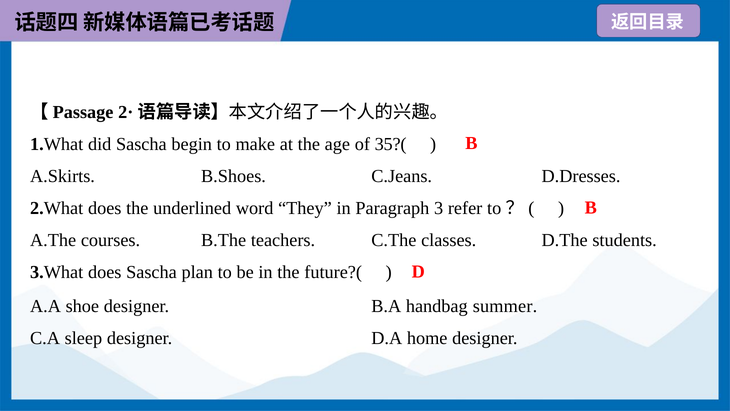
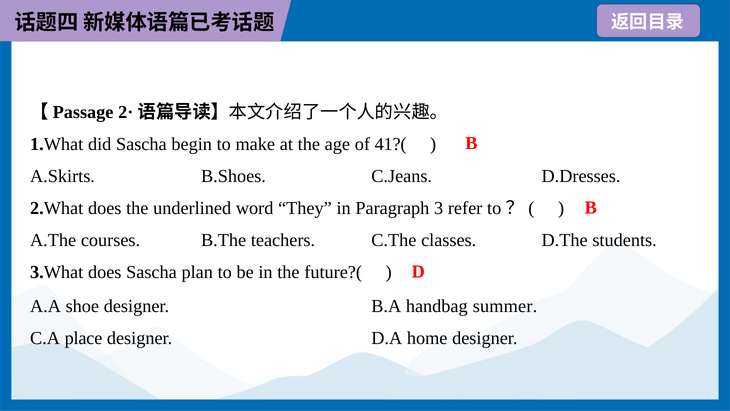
35?(: 35?( -> 41?( (391, 144)
sleep: sleep -> place (83, 338)
